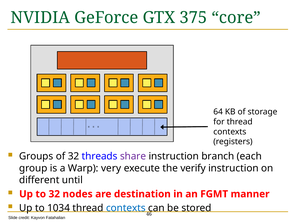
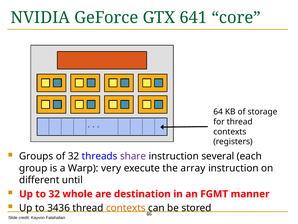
375: 375 -> 641 (193, 18)
branch: branch -> several (218, 156)
verify: verify -> array (193, 168)
nodes: nodes -> whole (78, 194)
1034: 1034 -> 3436 (59, 208)
contexts colour: blue -> orange (126, 208)
